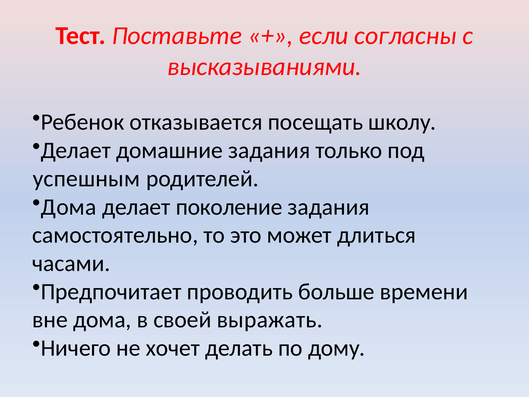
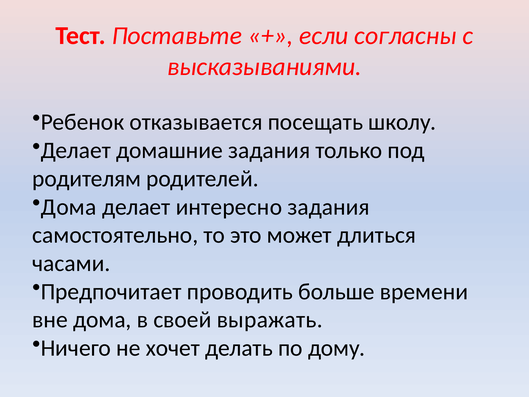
успешным: успешным -> родителям (87, 179)
поколение: поколение -> интересно (229, 207)
